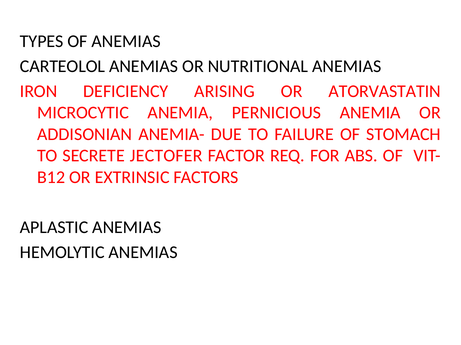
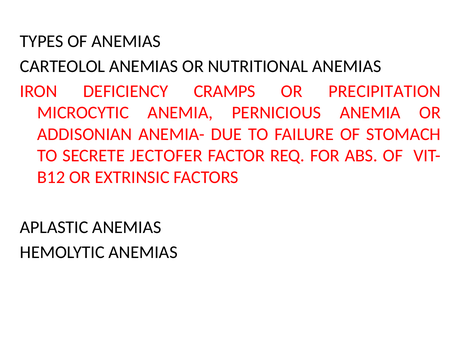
ARISING: ARISING -> CRAMPS (225, 91)
ATORVASTATIN: ATORVASTATIN -> PRECIPITATION (385, 91)
